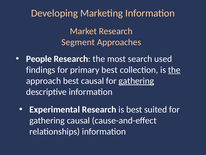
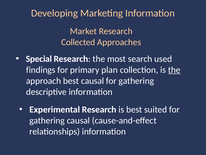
Segment: Segment -> Collected (78, 42)
People: People -> Special (39, 59)
primary best: best -> plan (110, 70)
gathering underline: present -> none (136, 81)
